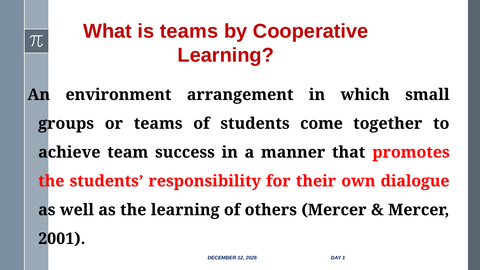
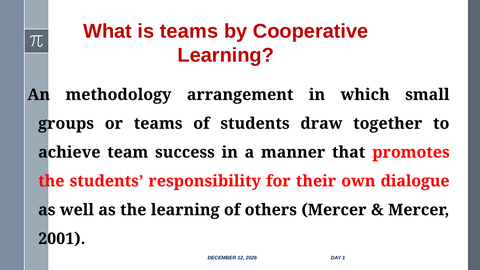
environment: environment -> methodology (118, 95)
come: come -> draw (321, 124)
